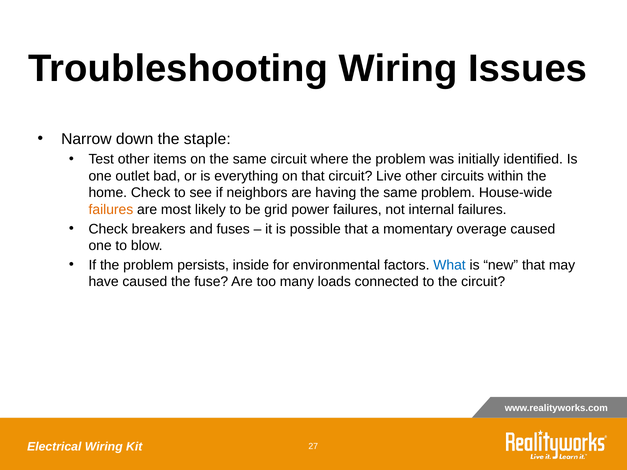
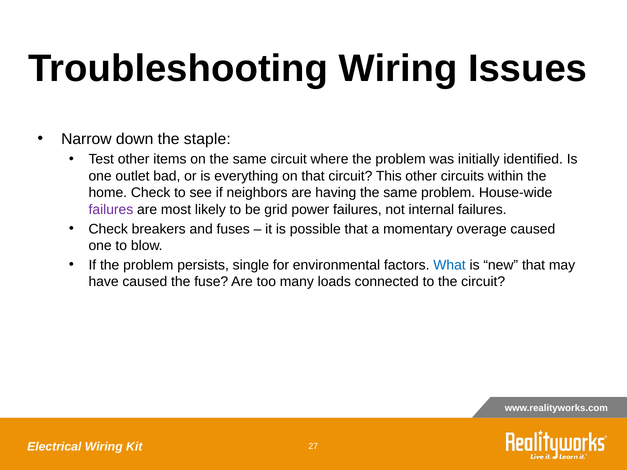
Live: Live -> This (389, 176)
failures colour: orange -> purple (111, 210)
inside: inside -> single (251, 265)
